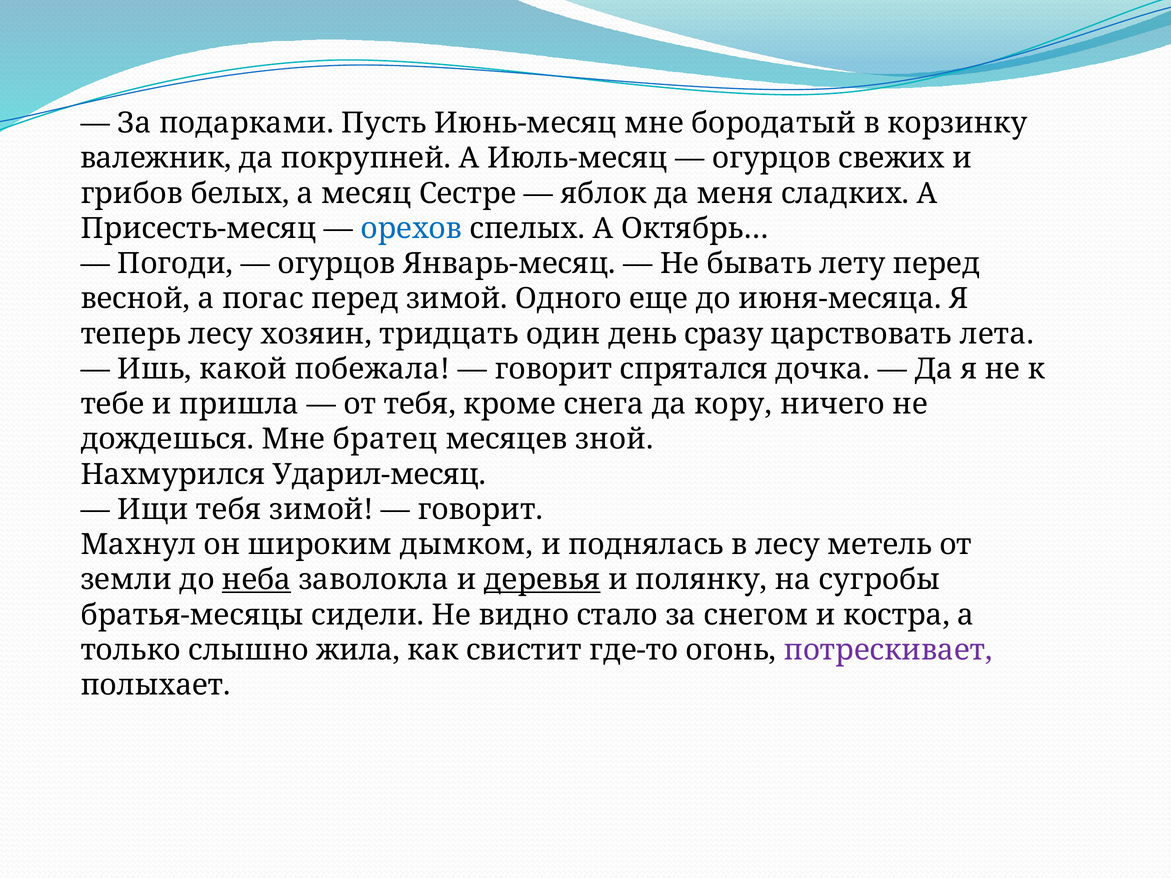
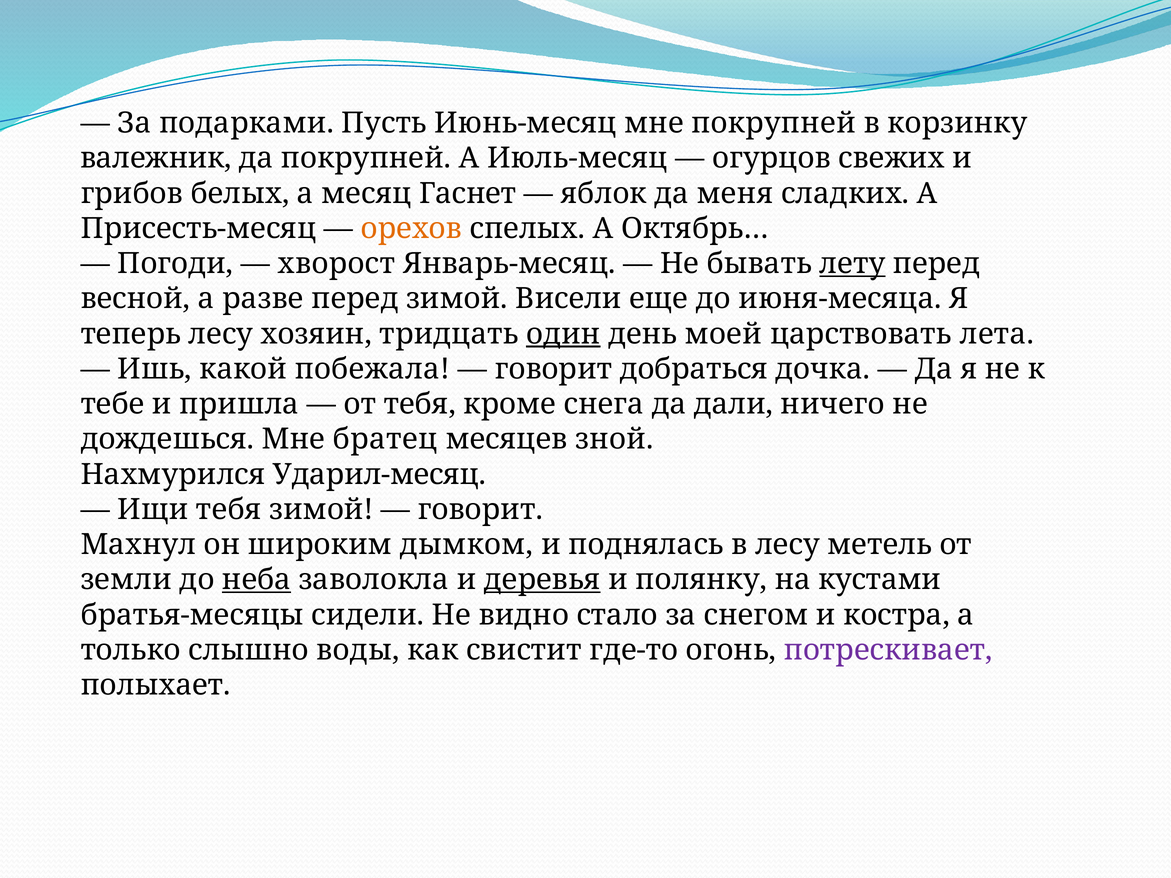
мне бородатый: бородатый -> покрупней (774, 123)
Сестре: Сестре -> Гаснет (468, 194)
орехов colour: blue -> orange (411, 229)
огурцов: огурцов -> хворост (336, 264)
лету underline: none -> present (852, 264)
погас: погас -> разве (263, 299)
Одного: Одного -> Висели (569, 299)
один underline: none -> present (563, 334)
сразу: сразу -> моей (723, 334)
спрятался: спрятался -> добраться (694, 369)
кору: кору -> дали (733, 404)
сугробы: сугробы -> кустами (880, 580)
жила: жила -> воды (358, 650)
